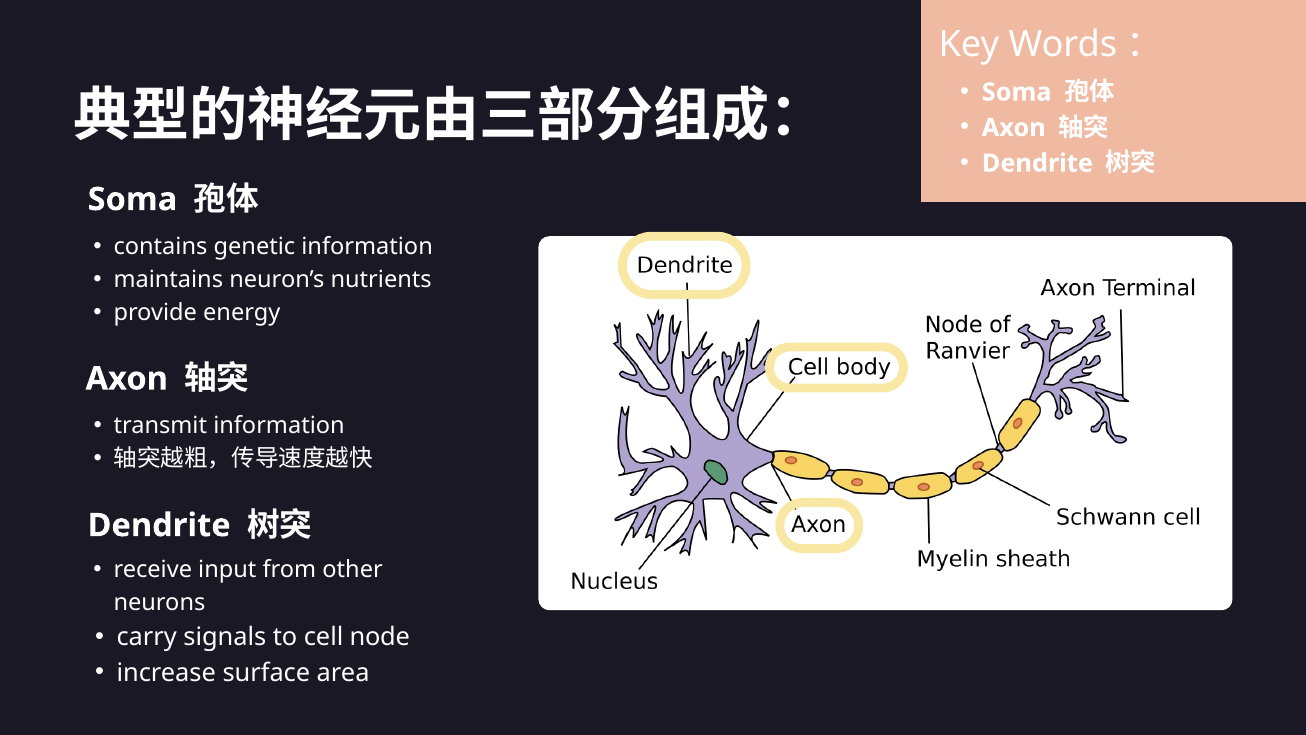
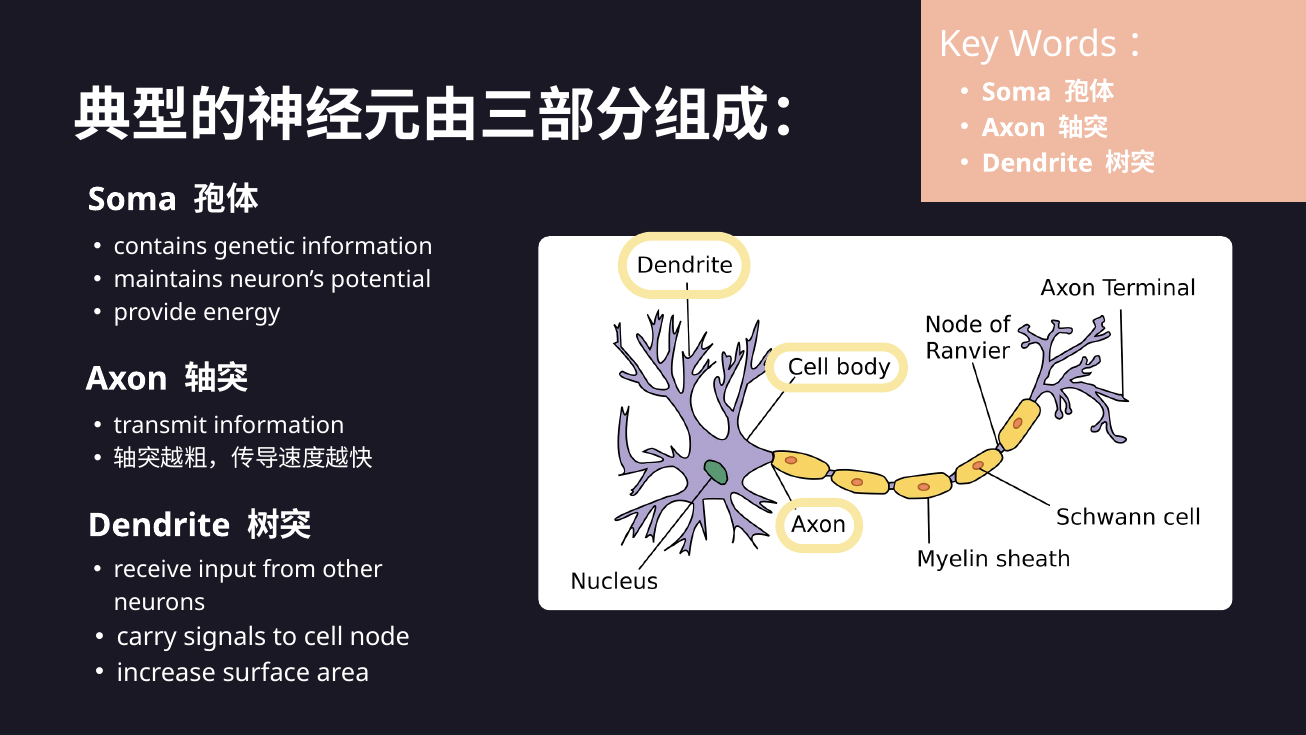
nutrients: nutrients -> potential (381, 280)
